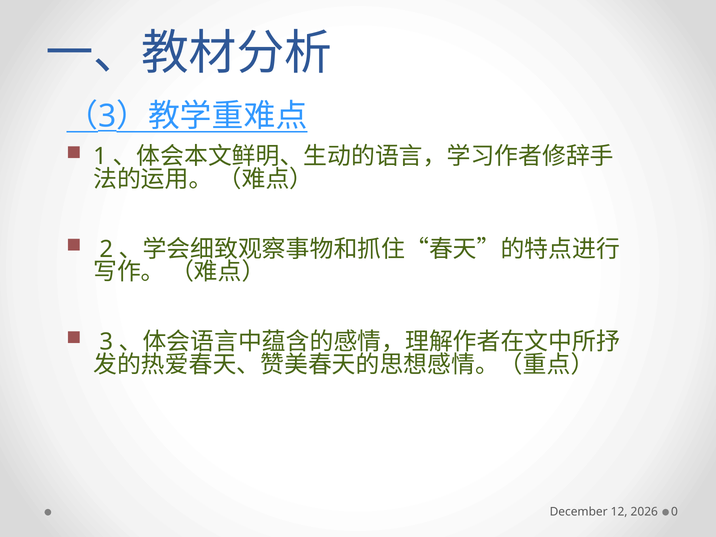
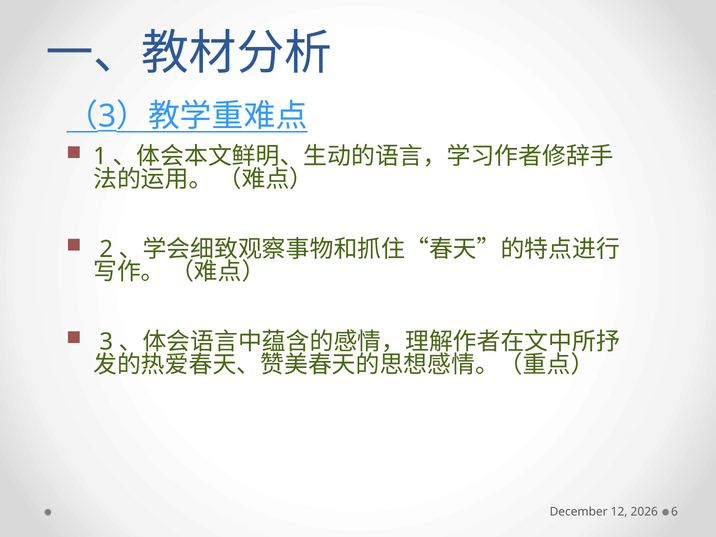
0: 0 -> 6 (675, 512)
